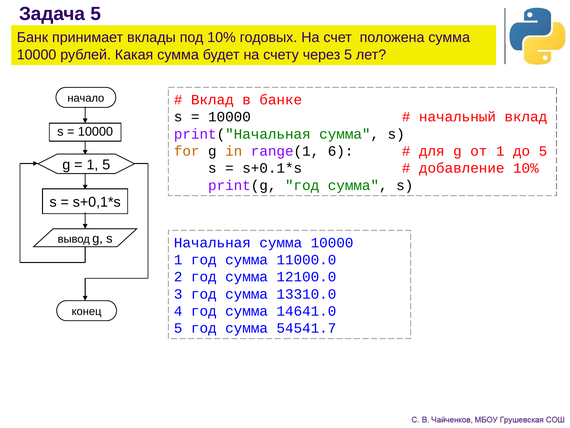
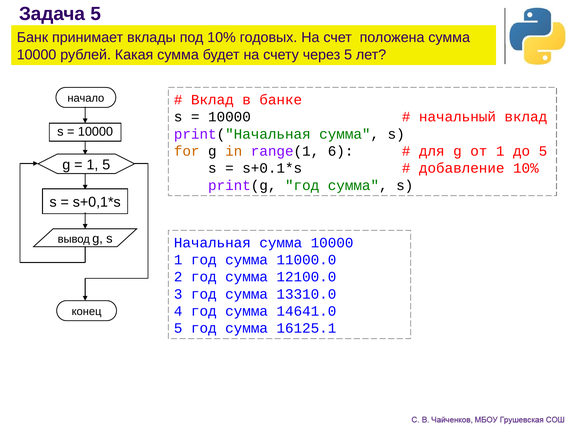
54541.7: 54541.7 -> 16125.1 (306, 328)
